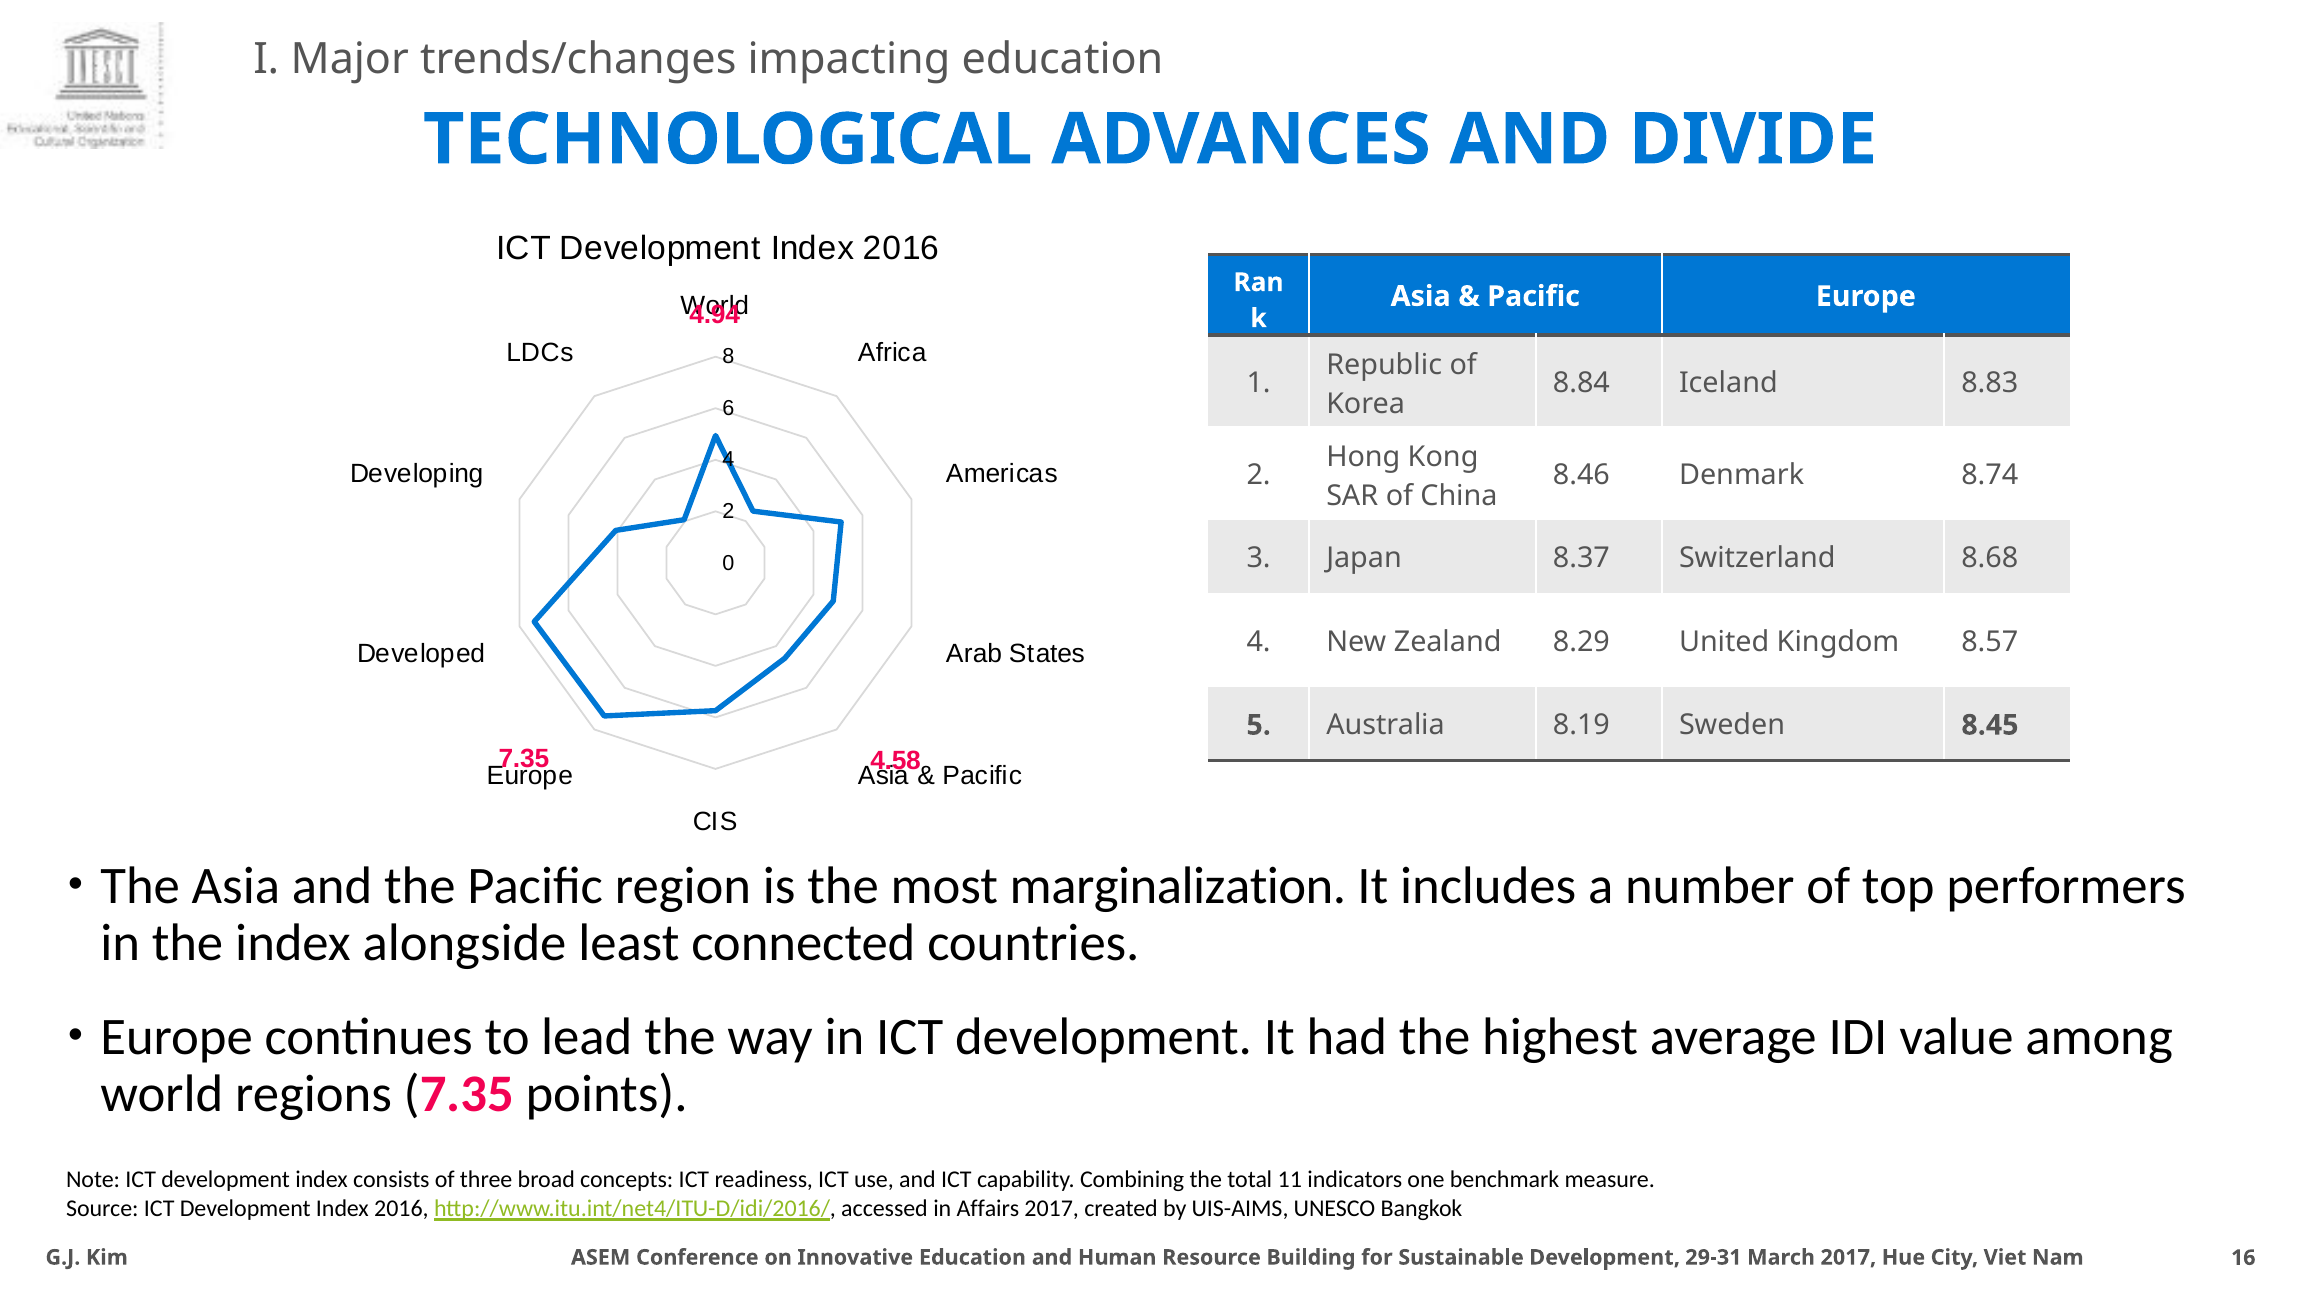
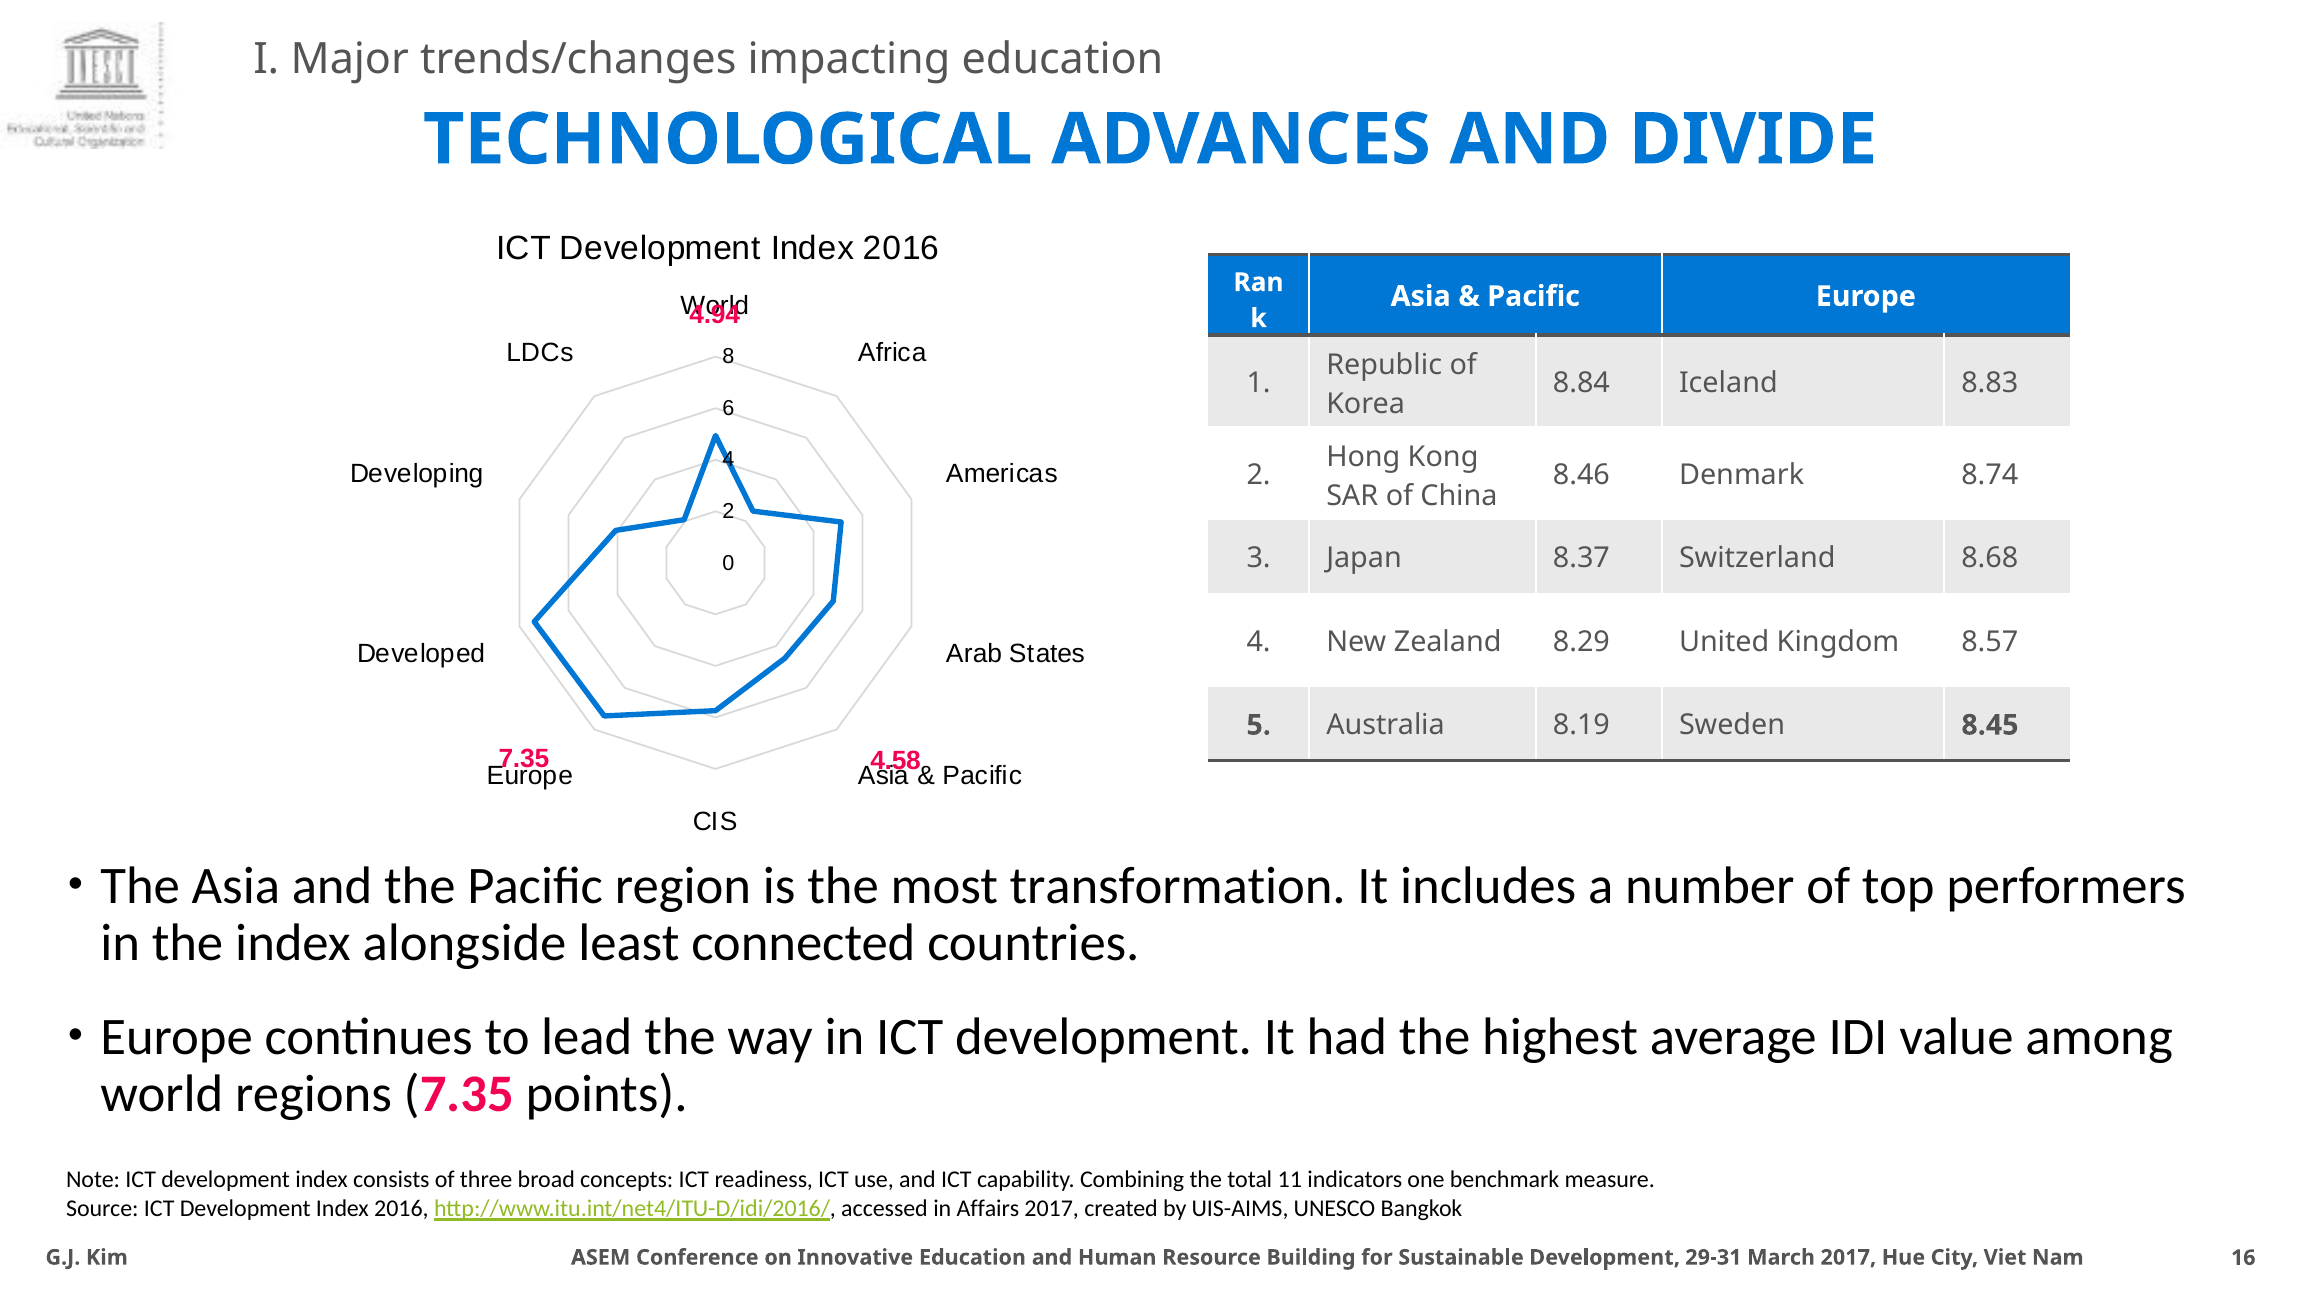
marginalization: marginalization -> transformation (1178, 886)
